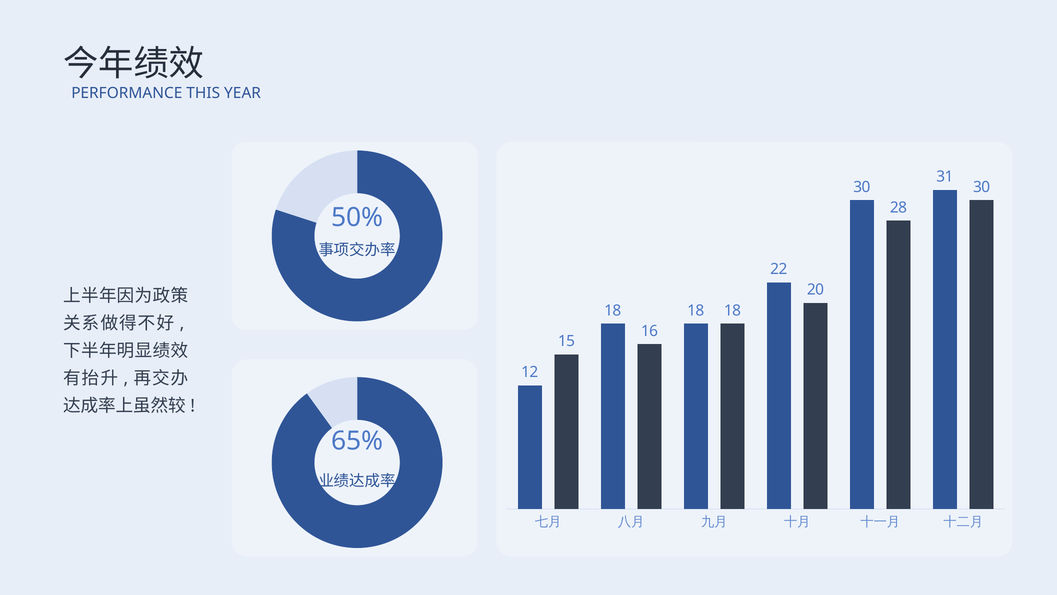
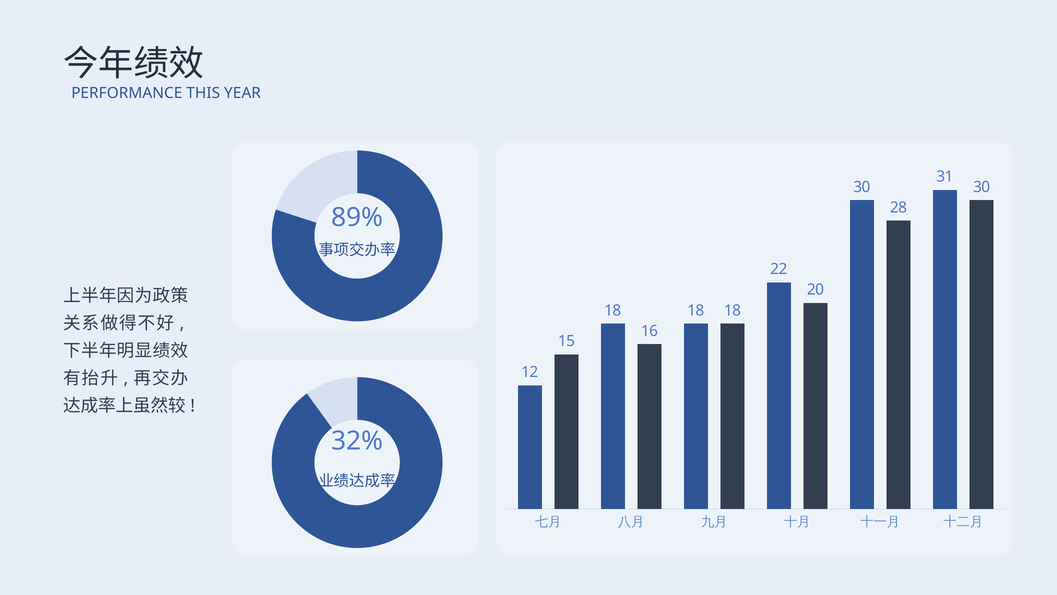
50%: 50% -> 89% (357, 217)
65%: 65% -> 32% (357, 440)
